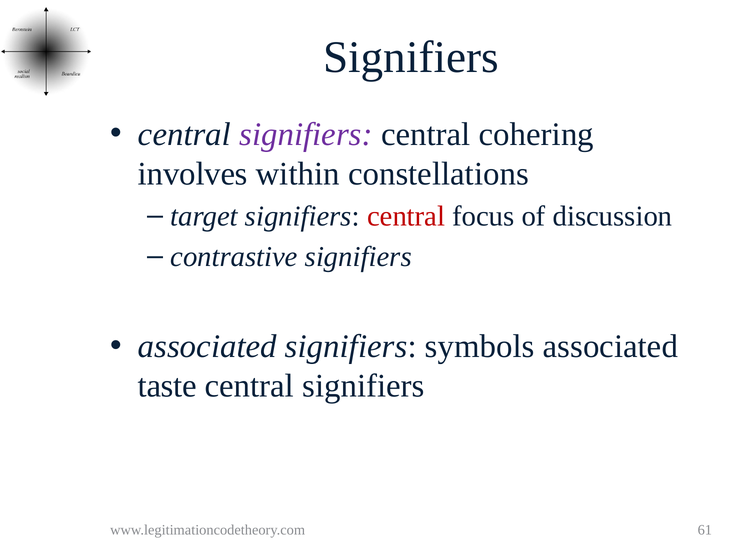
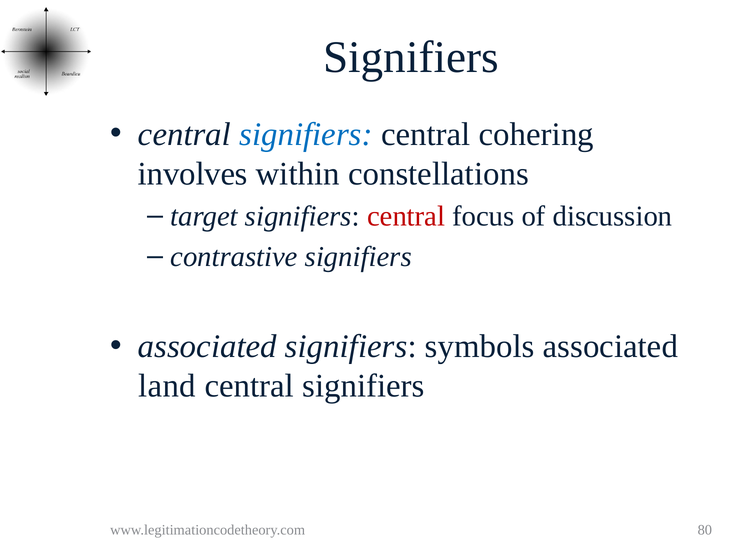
signifiers colour: purple -> blue (306, 134)
taste: taste -> land (167, 386)
61: 61 -> 80 (705, 530)
